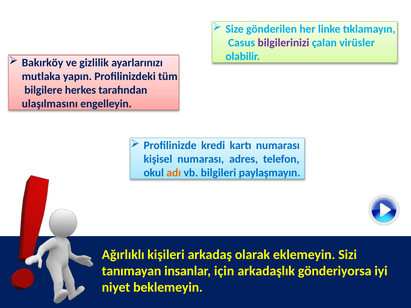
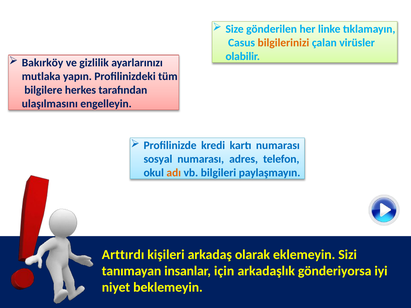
bilgilerinizi colour: purple -> orange (283, 43)
kişisel: kişisel -> sosyal (158, 159)
Ağırlıklı: Ağırlıklı -> Arttırdı (123, 255)
